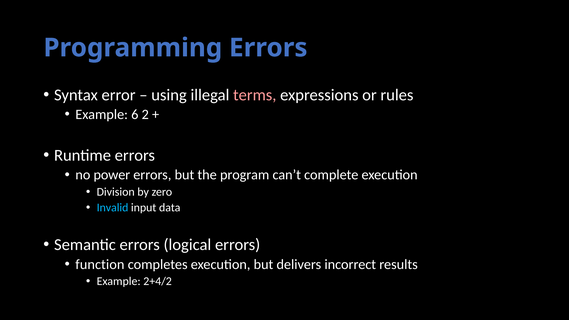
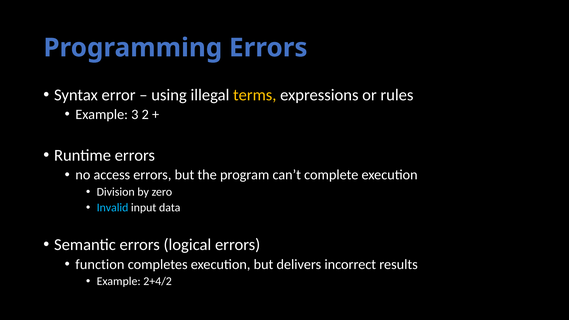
terms colour: pink -> yellow (255, 95)
6: 6 -> 3 (135, 114)
power: power -> access (112, 175)
